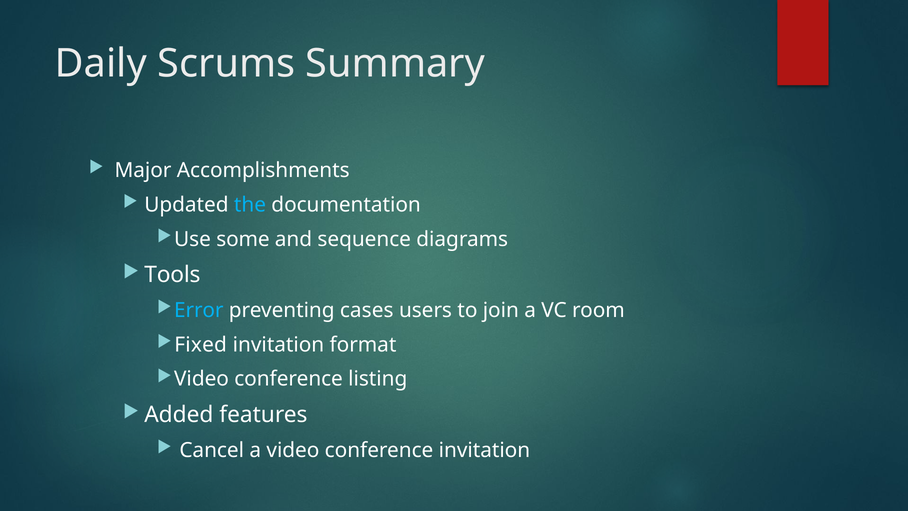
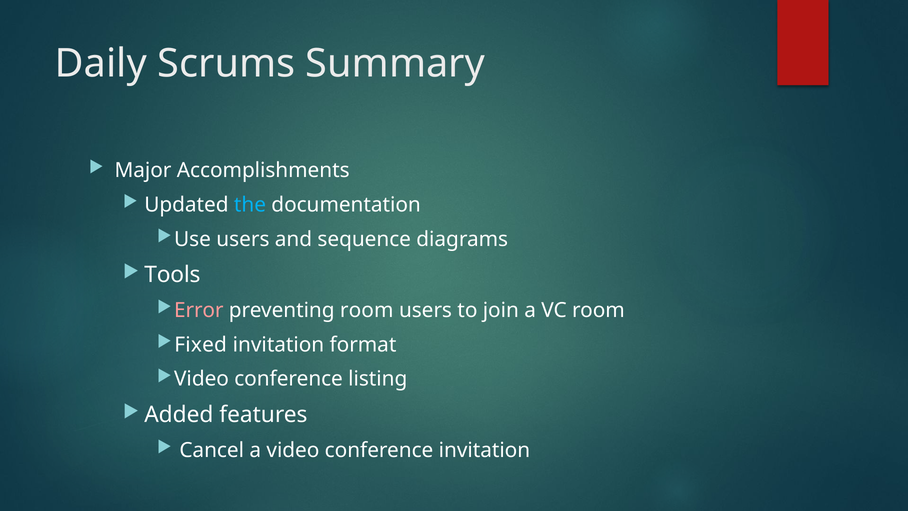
Use some: some -> users (243, 239)
Error colour: light blue -> pink (199, 310)
preventing cases: cases -> room (367, 310)
